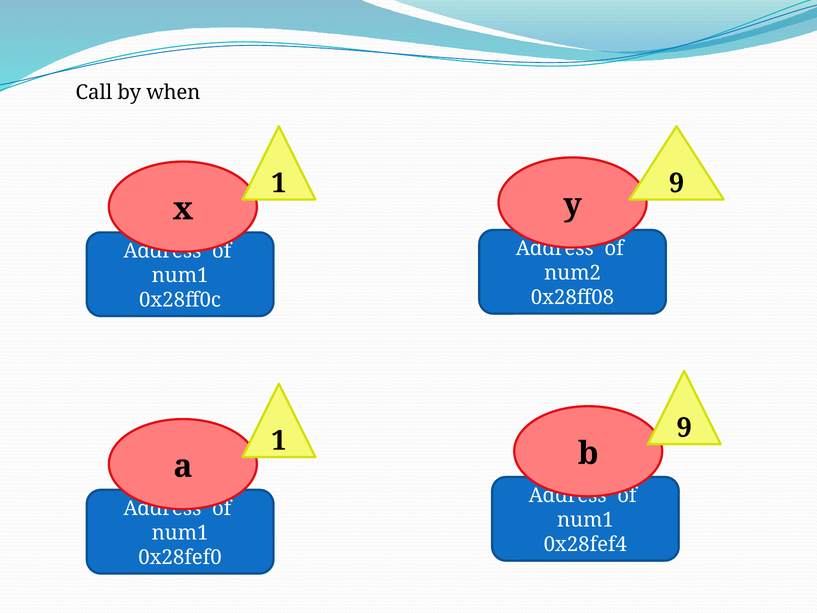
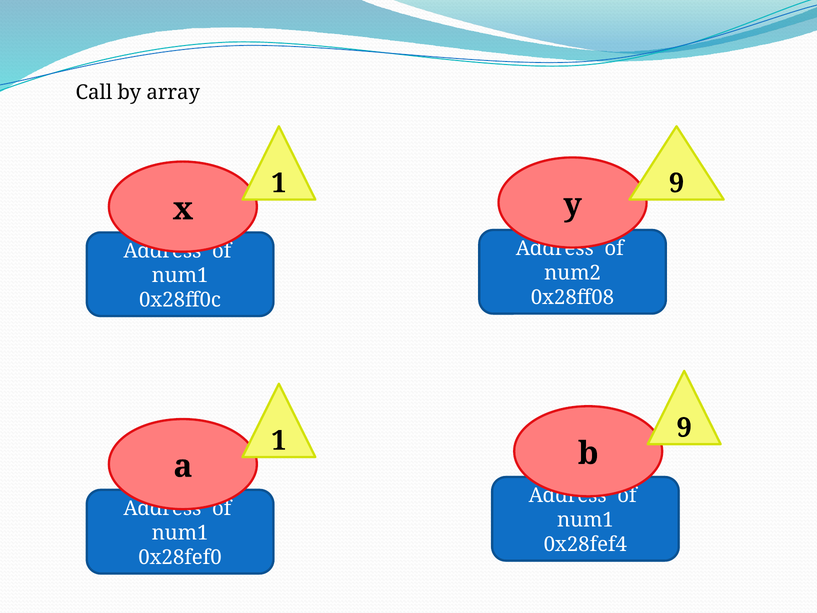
when: when -> array (173, 92)
